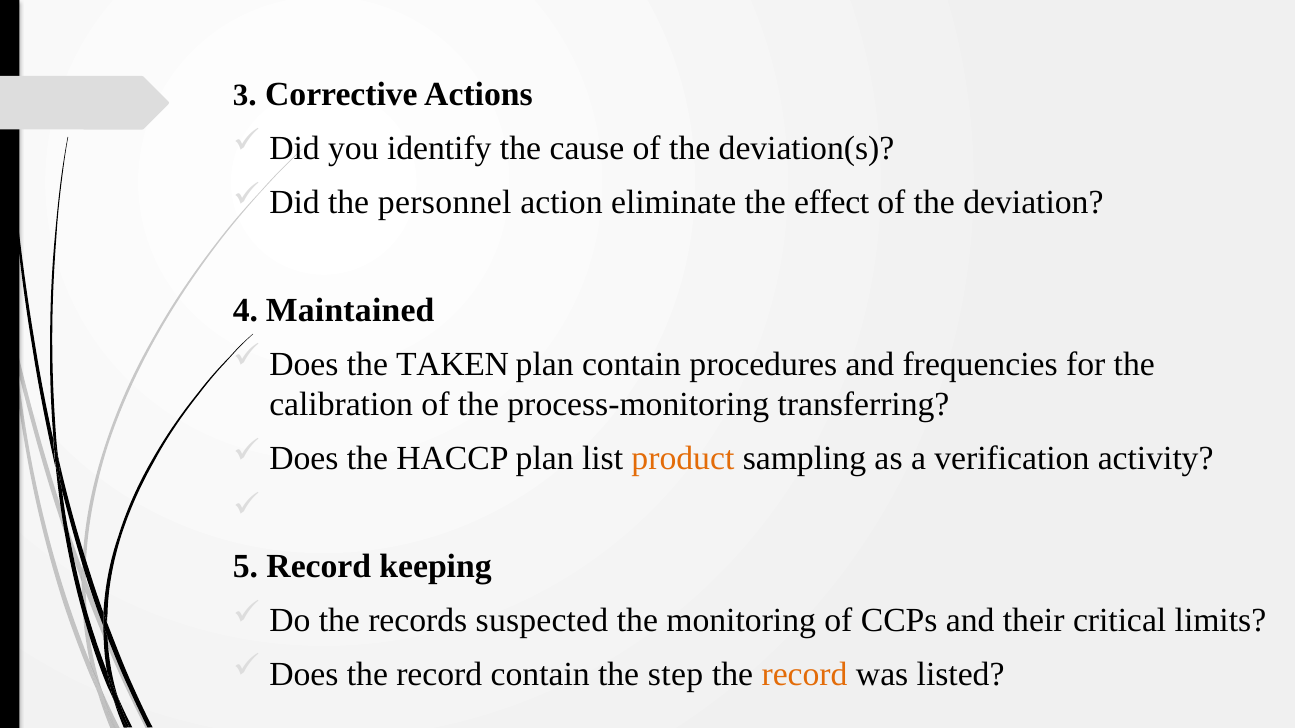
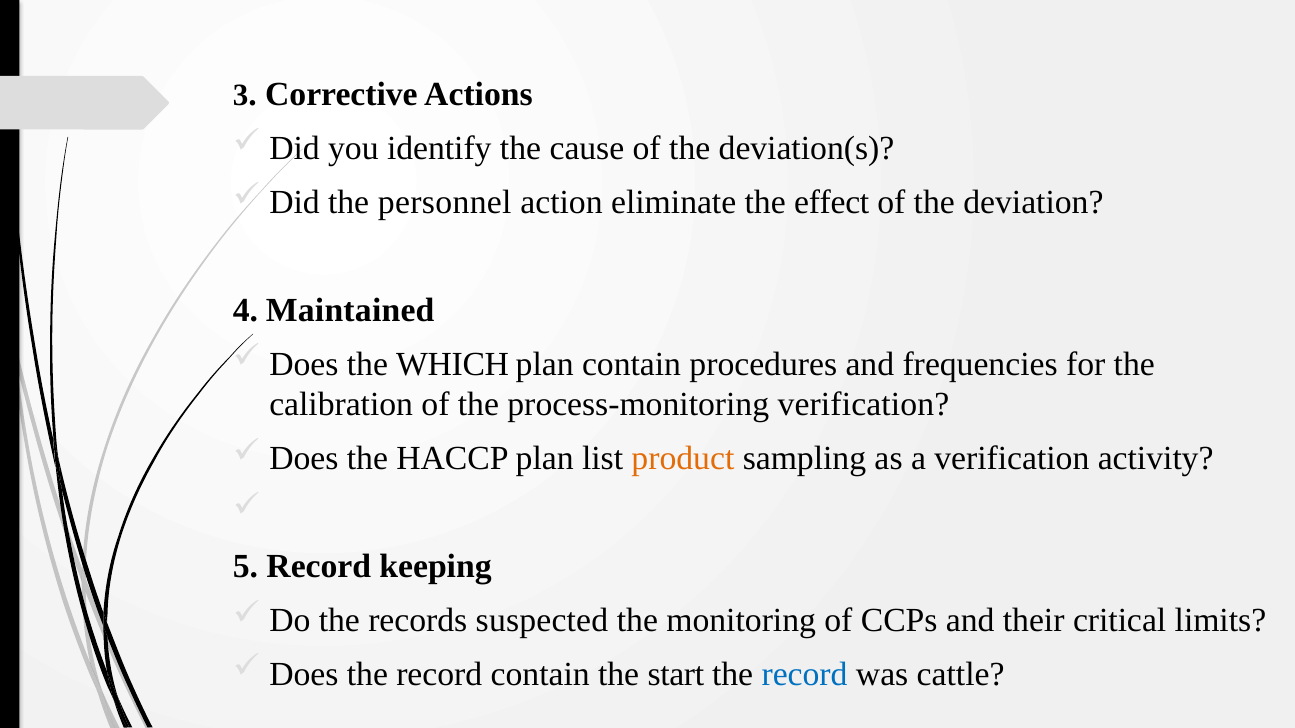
TAKEN: TAKEN -> WHICH (453, 364)
process-monitoring transferring: transferring -> verification (863, 405)
step: step -> start (676, 675)
record colour: orange -> blue (805, 675)
listed: listed -> cattle (961, 675)
